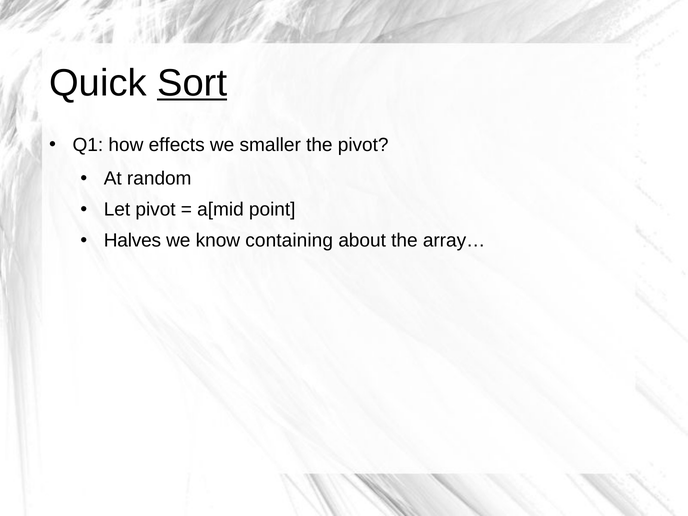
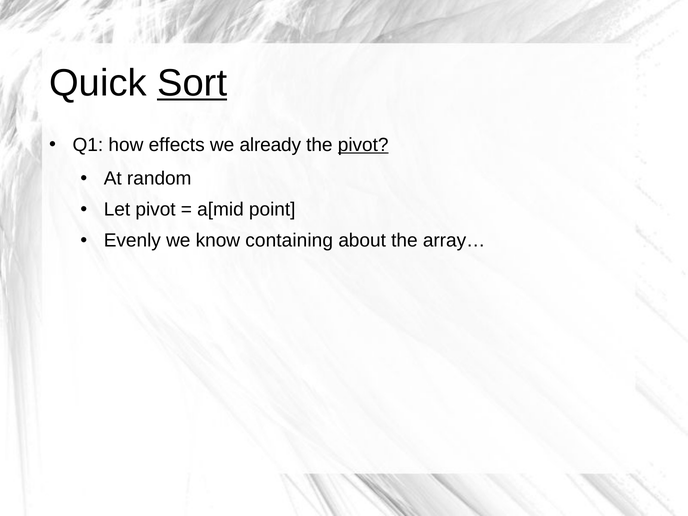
smaller: smaller -> already (270, 145)
pivot underline: none -> present (363, 145)
Halves: Halves -> Evenly (132, 241)
